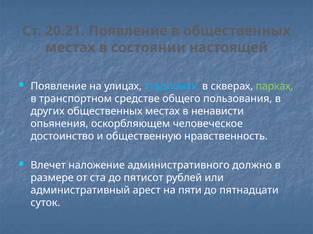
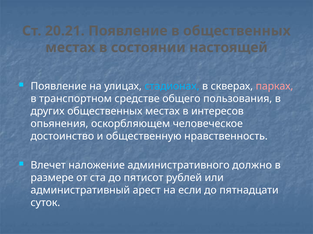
парках colour: light green -> pink (275, 87)
ненависти: ненависти -> интересов (217, 112)
пяти: пяти -> если (190, 191)
